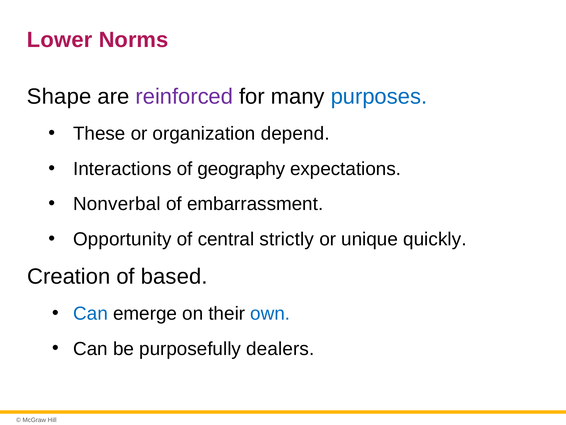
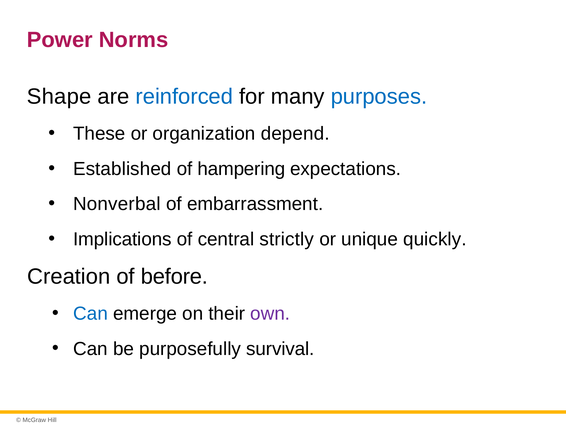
Lower: Lower -> Power (60, 40)
reinforced colour: purple -> blue (184, 97)
Interactions: Interactions -> Established (122, 169)
geography: geography -> hampering (241, 169)
Opportunity: Opportunity -> Implications (122, 239)
based: based -> before (174, 276)
own colour: blue -> purple (270, 313)
dealers: dealers -> survival (280, 348)
